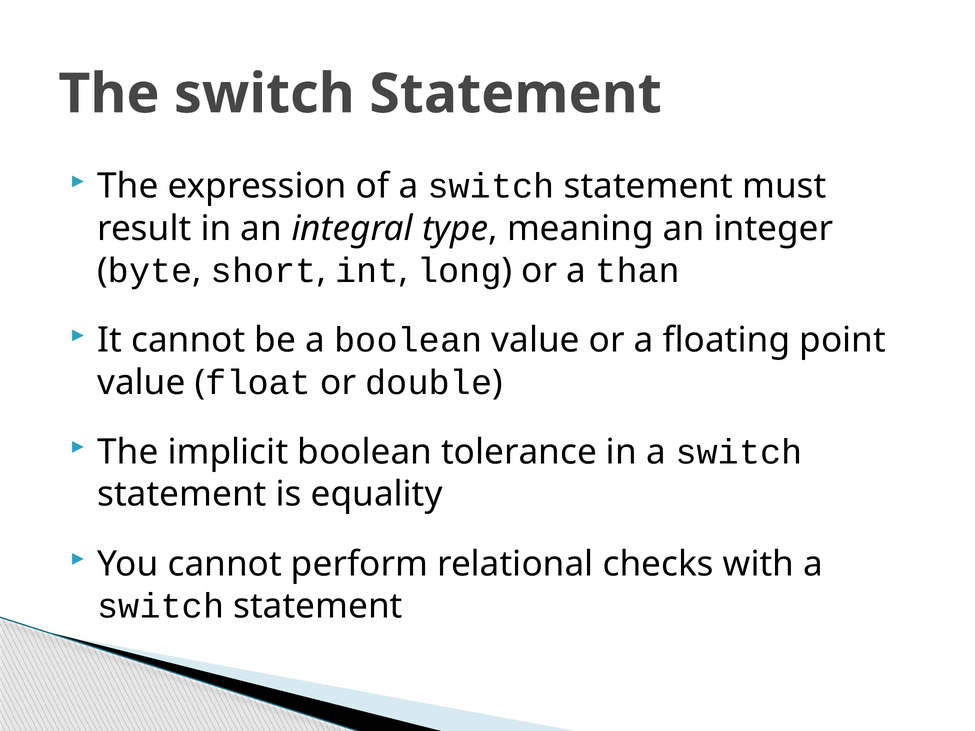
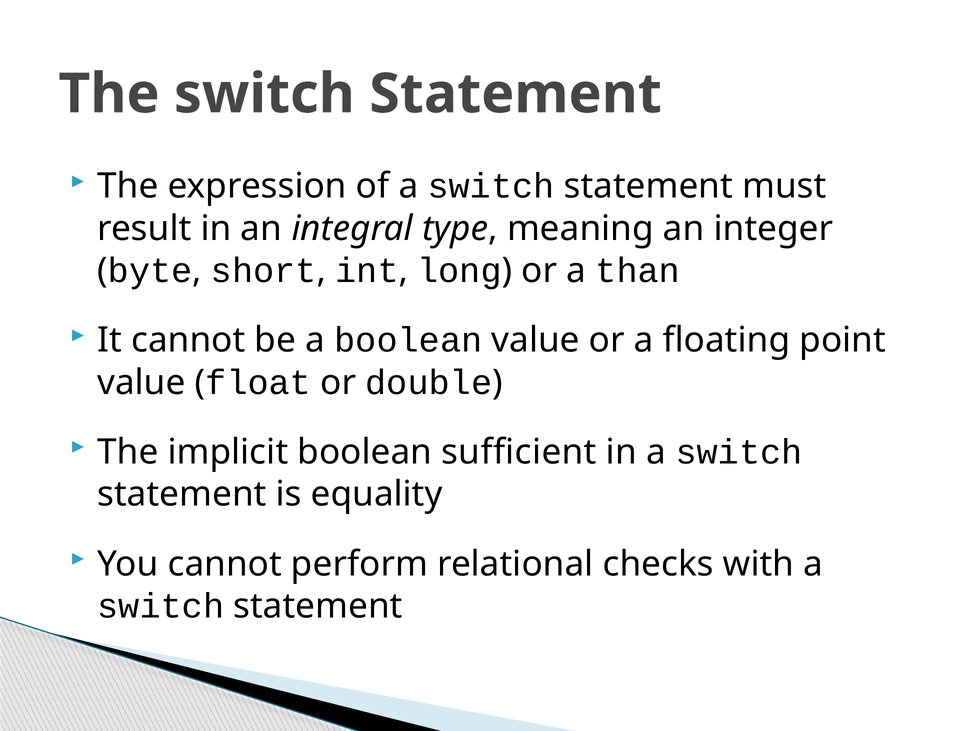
tolerance: tolerance -> sufficient (519, 452)
